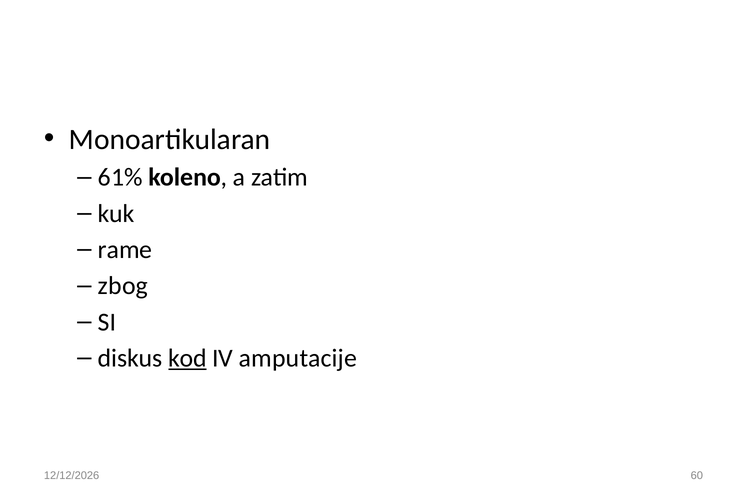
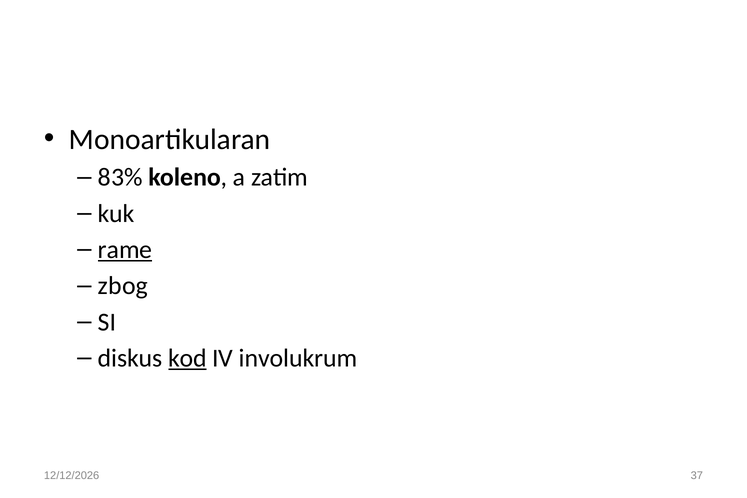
61%: 61% -> 83% (120, 177)
rame underline: none -> present (125, 250)
amputacije: amputacije -> involukrum (298, 358)
60: 60 -> 37 (697, 476)
